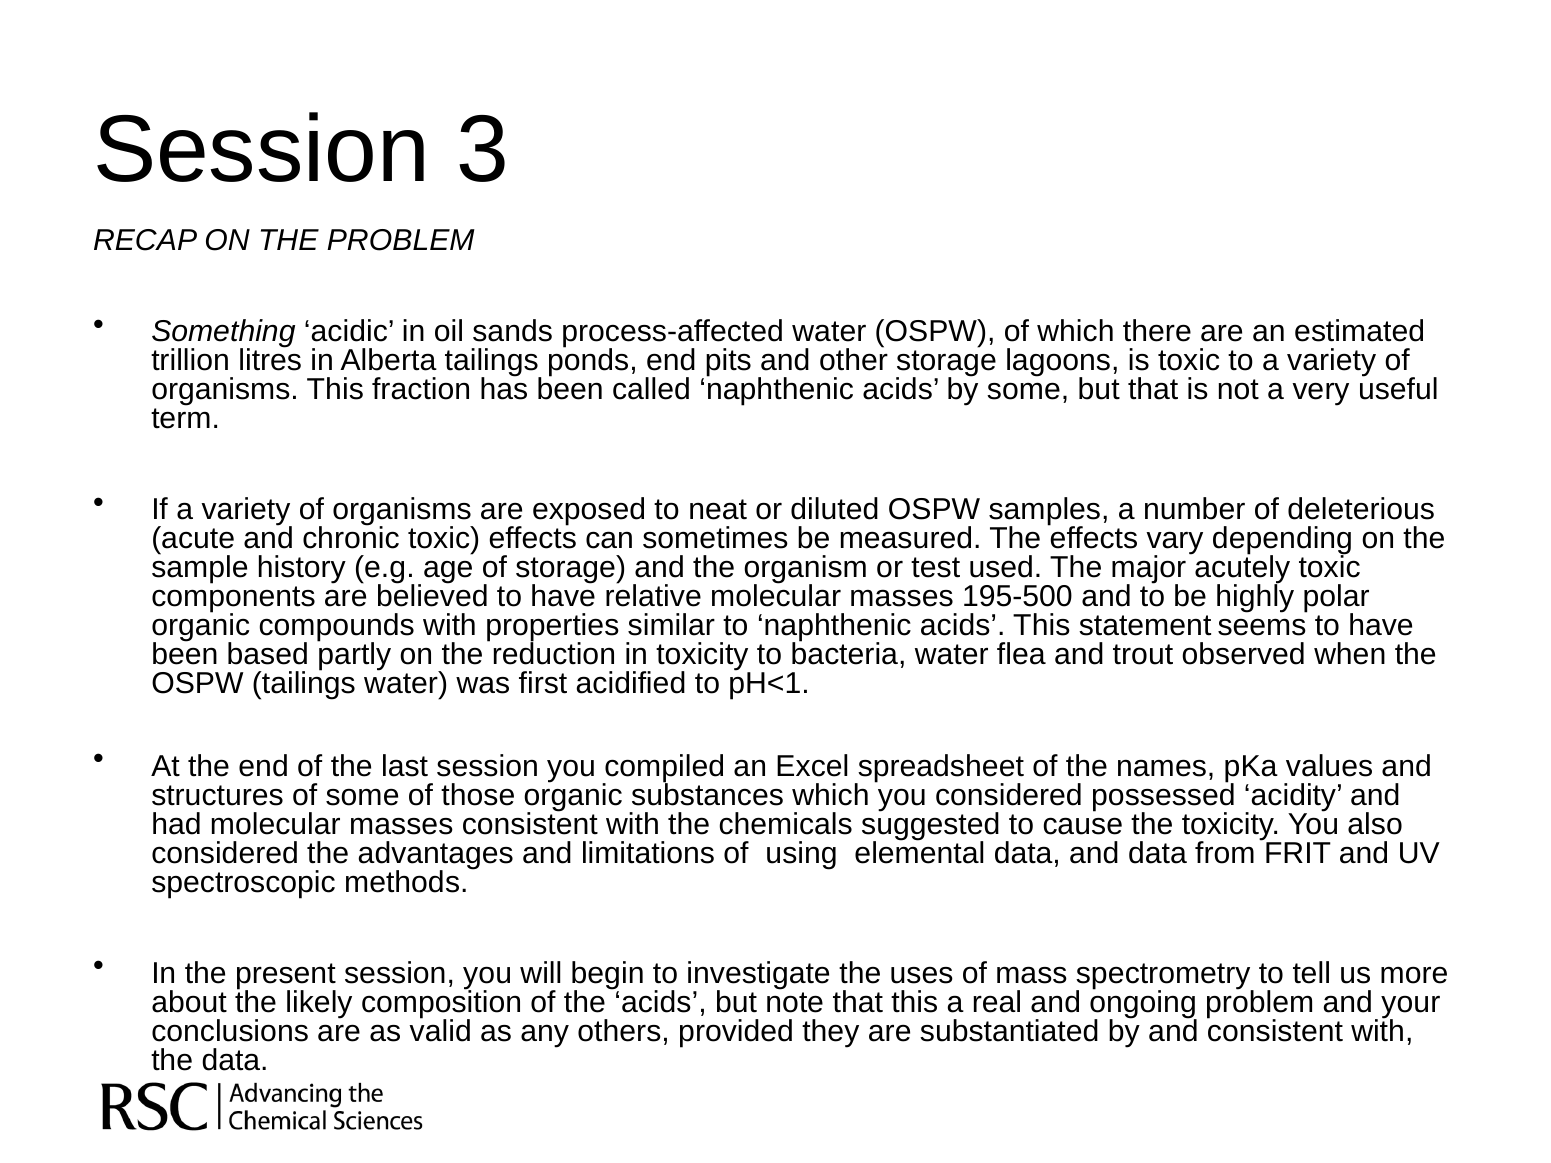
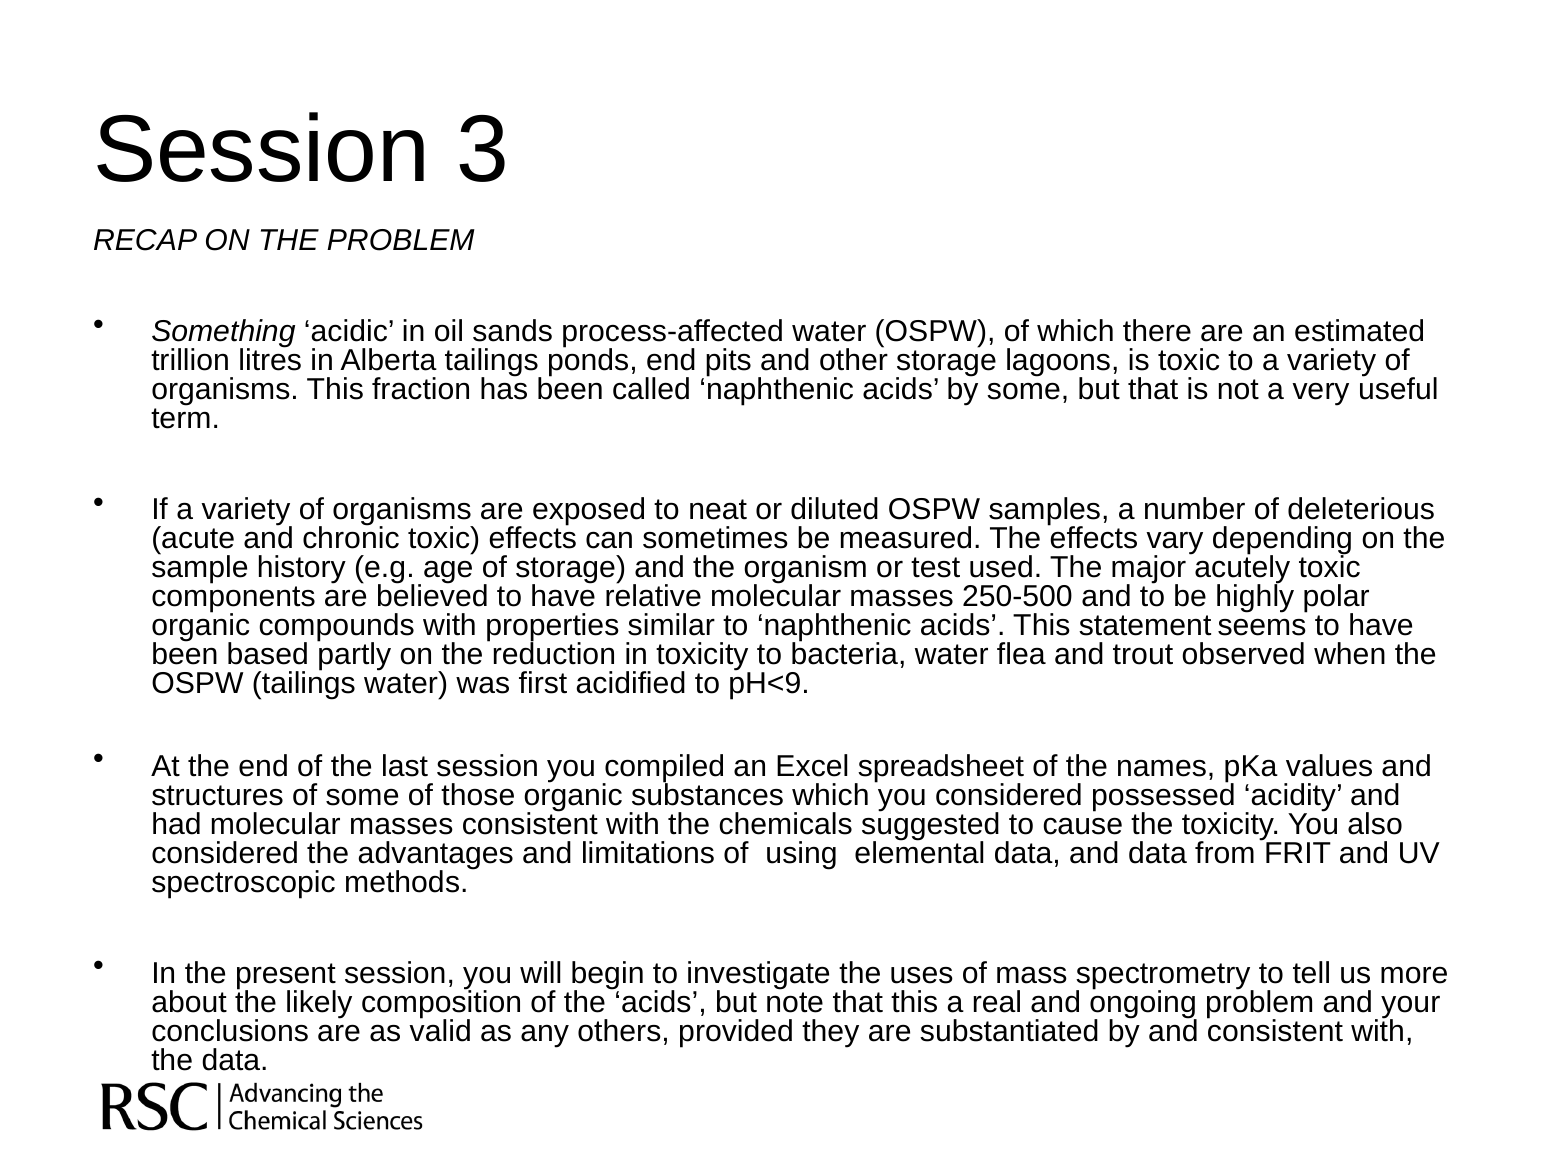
195-500: 195-500 -> 250-500 (1017, 597)
pH<1: pH<1 -> pH<9 (769, 684)
